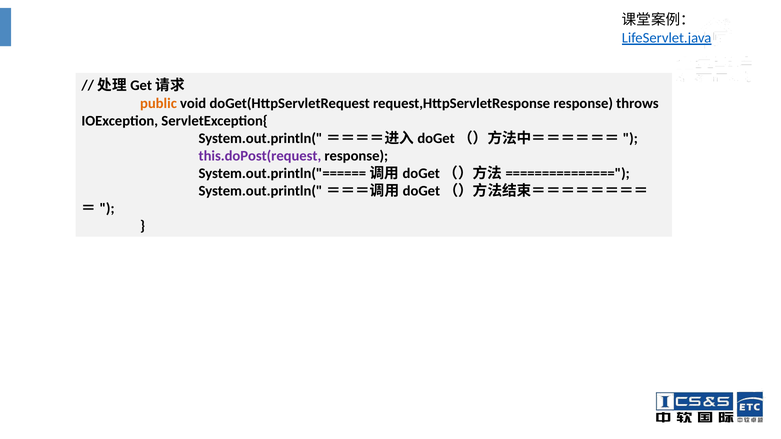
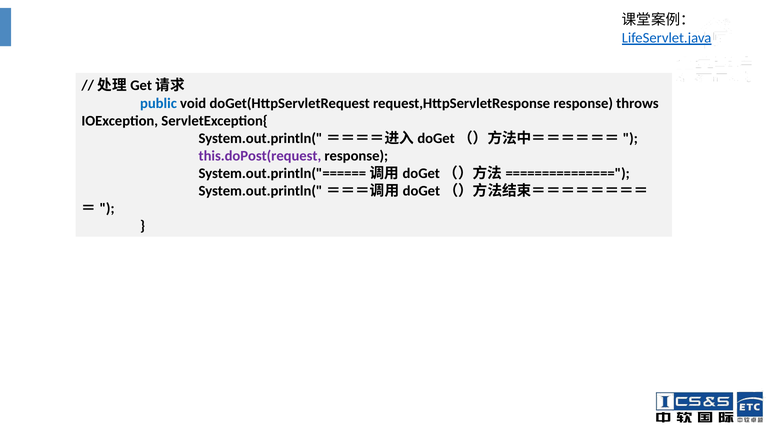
public colour: orange -> blue (158, 103)
